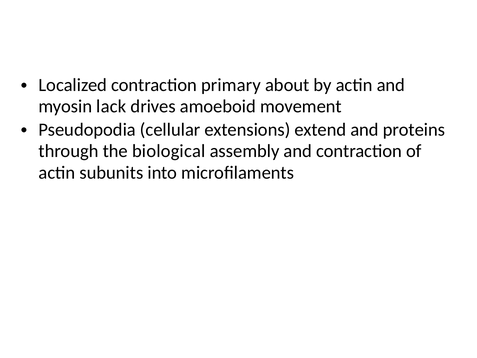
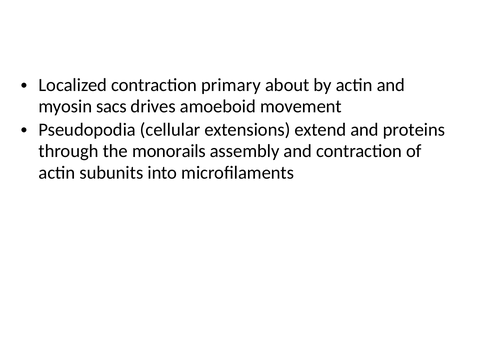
lack: lack -> sacs (111, 106)
biological: biological -> monorails (169, 151)
